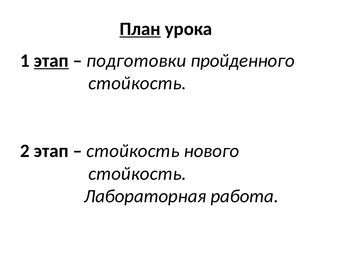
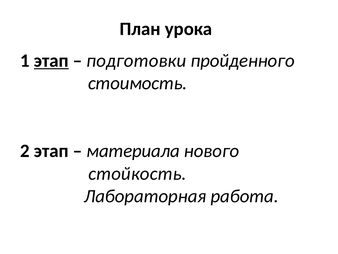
План underline: present -> none (140, 29)
стойкость: стойкость -> стоимость (138, 83)
стойкость: стойкость -> материала (133, 151)
